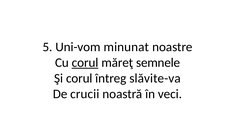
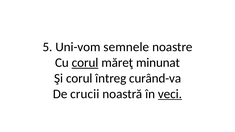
minunat: minunat -> semnele (126, 47)
semnele: semnele -> minunat (158, 63)
slăvite-va: slăvite-va -> curând-va (155, 78)
veci underline: none -> present (170, 94)
